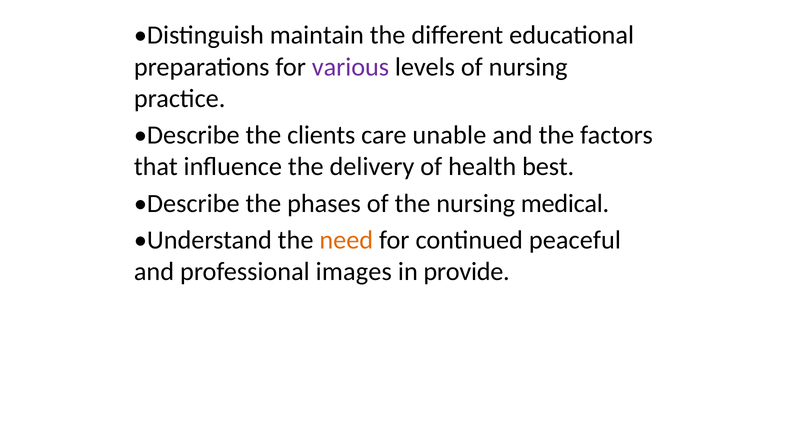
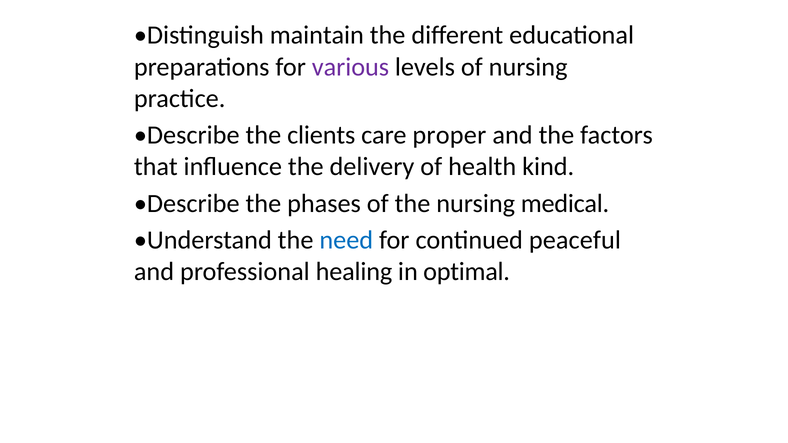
unable: unable -> proper (449, 135)
best: best -> kind (548, 167)
need colour: orange -> blue (346, 240)
images: images -> healing (354, 272)
provide: provide -> optimal (467, 272)
